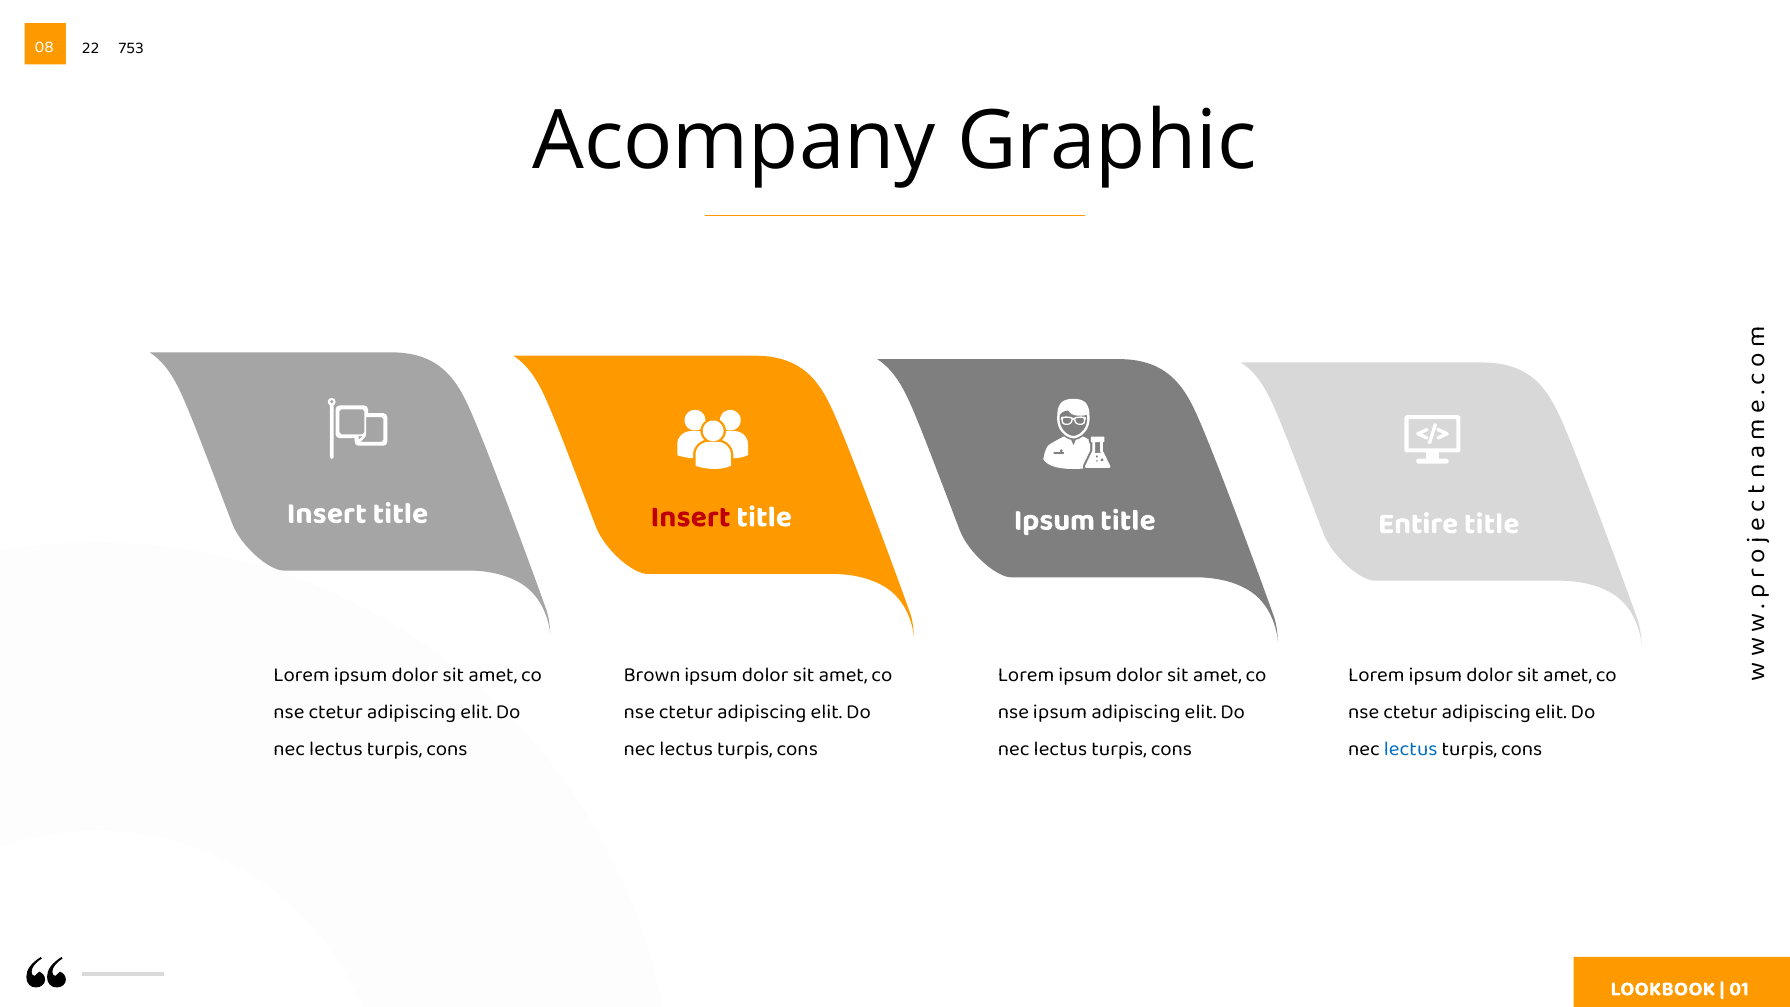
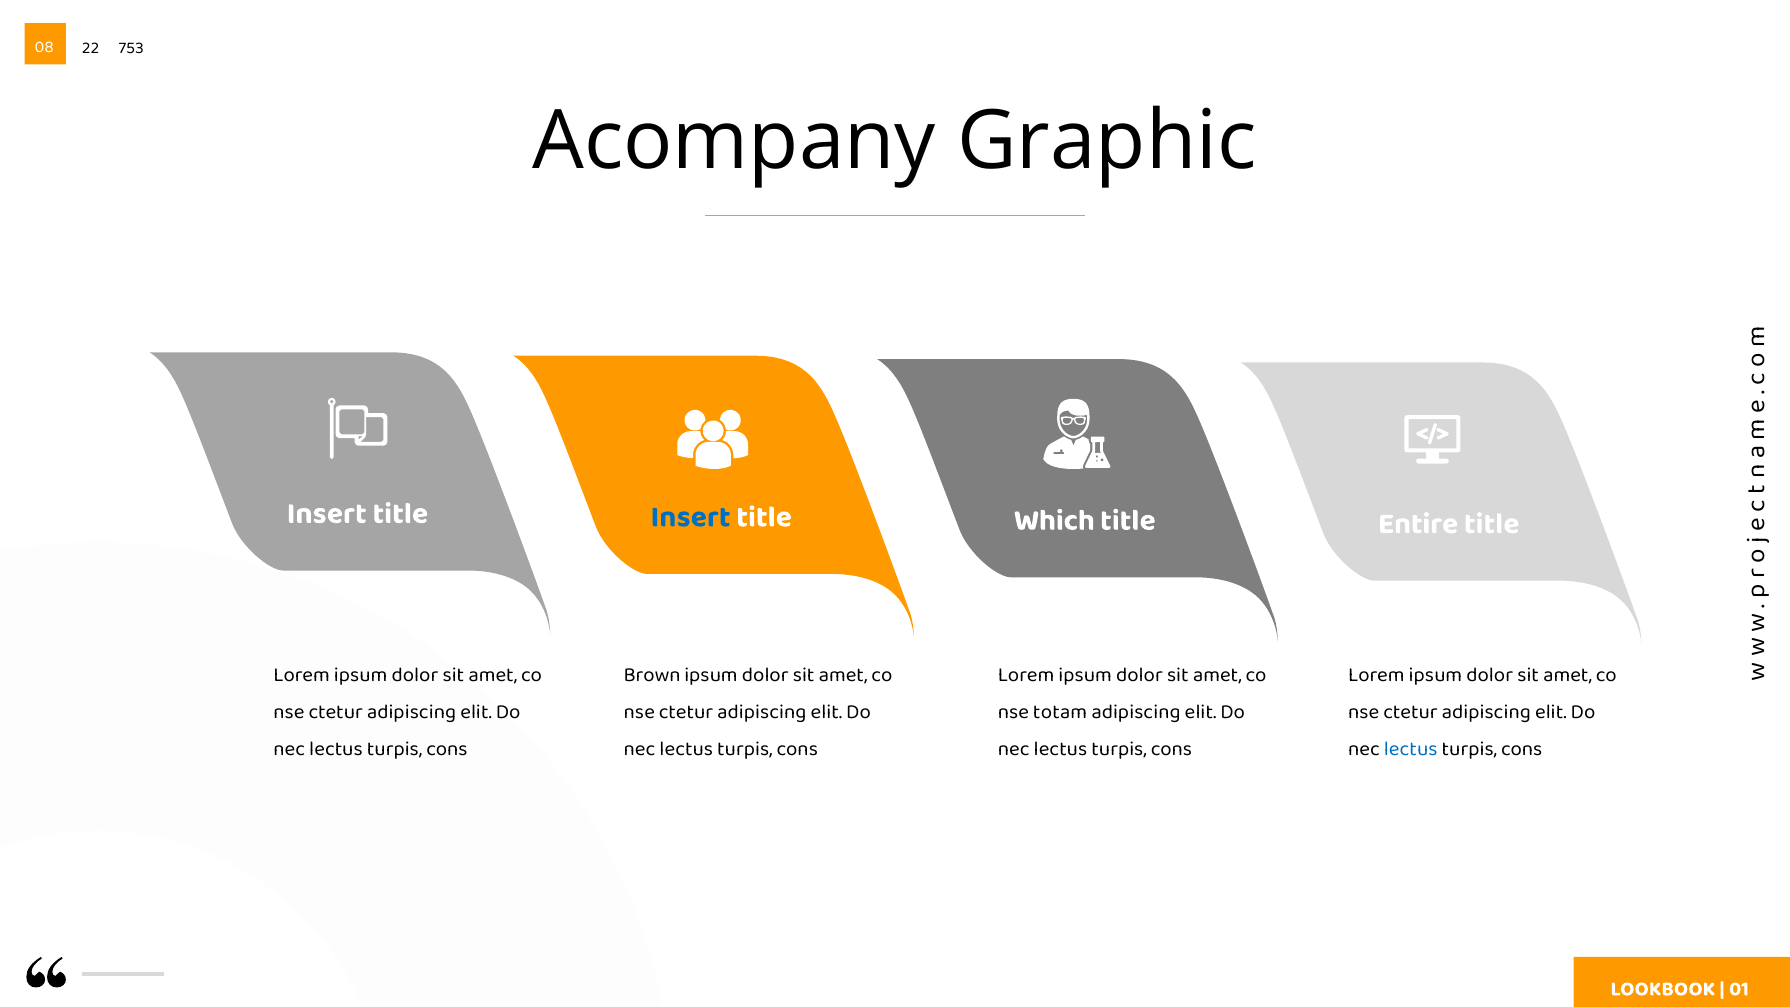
Insert colour: red -> blue (691, 516)
Ipsum: Ipsum -> Which (1054, 520)
nse ipsum: ipsum -> totam (1060, 712)
